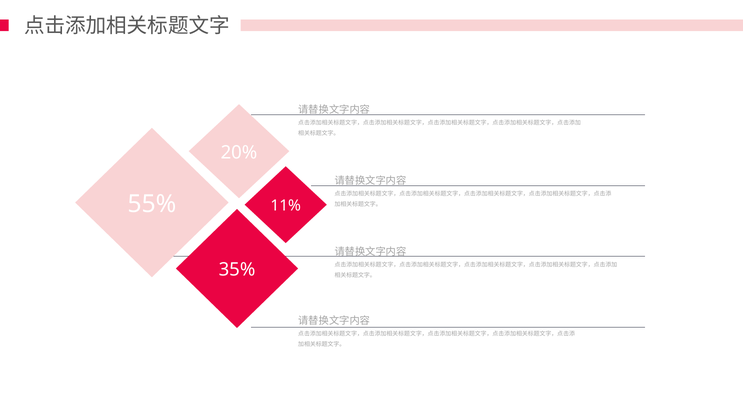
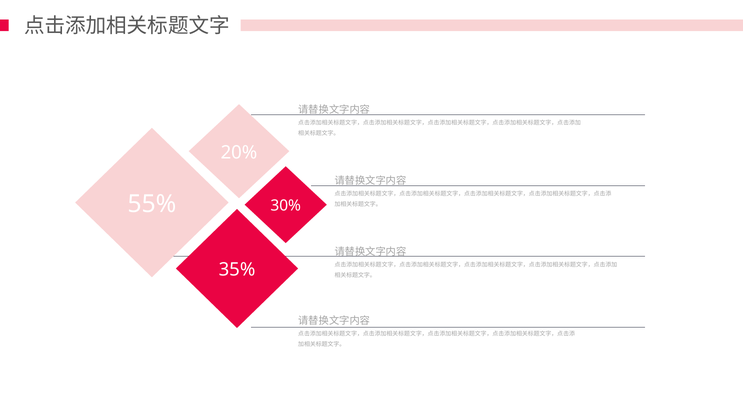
11%: 11% -> 30% (286, 206)
